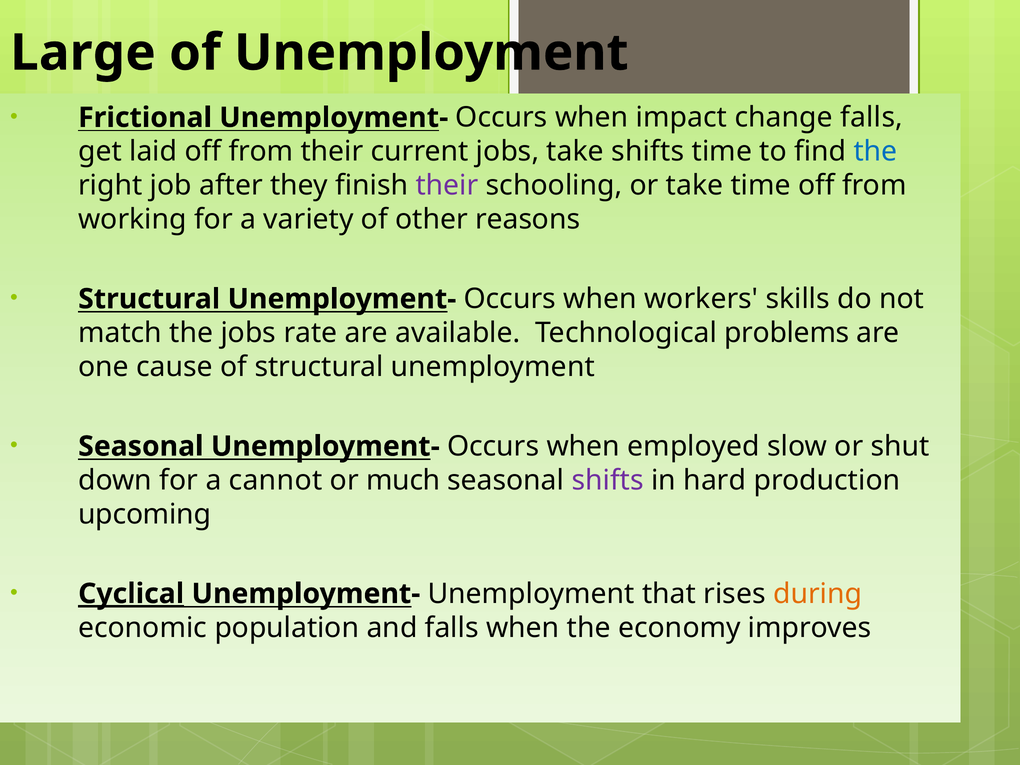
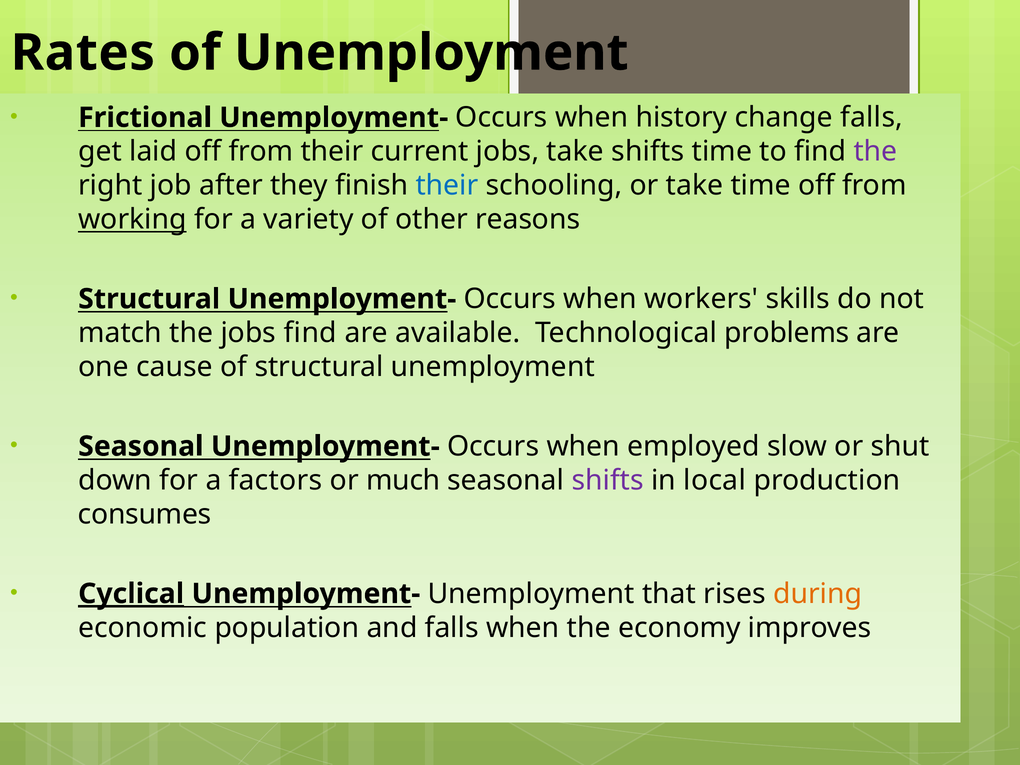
Large: Large -> Rates (83, 53)
impact: impact -> history (682, 118)
the colour: blue -> purple (876, 152)
their colour: purple -> blue (447, 186)
working underline: none -> present (132, 220)
jobs rate: rate -> find (310, 333)
cannot: cannot -> factors (276, 480)
hard: hard -> local (715, 480)
upcoming: upcoming -> consumes (145, 514)
